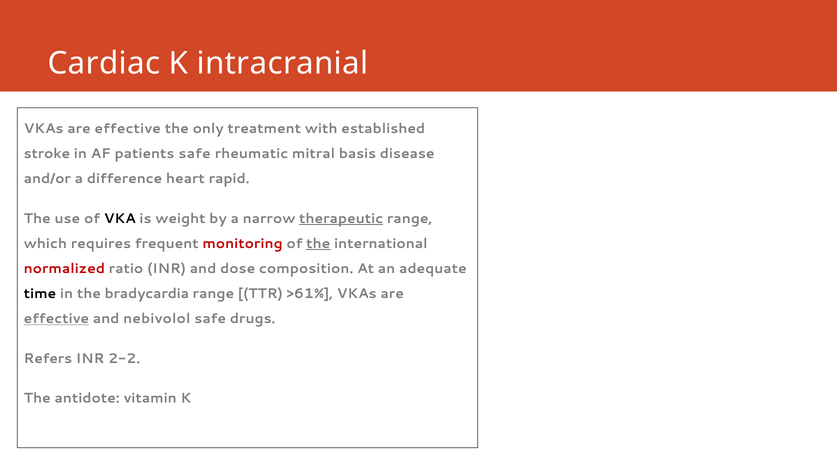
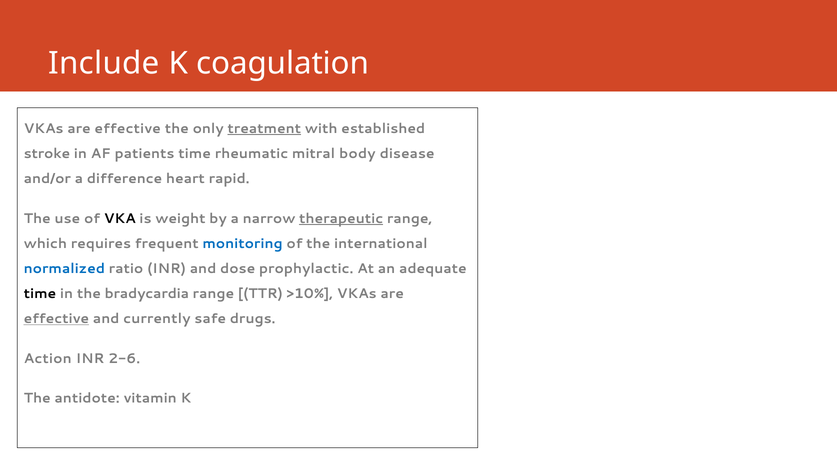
Cardiac: Cardiac -> Include (104, 63)
intracranial: intracranial -> coagulation (283, 63)
treatment underline: none -> present (264, 129)
patients safe: safe -> time (195, 154)
basis: basis -> body (357, 154)
monitoring colour: red -> blue (243, 243)
the underline: present -> none (318, 243)
normalized colour: red -> blue (64, 269)
composition: composition -> prophylactic (306, 269)
>61%: >61% -> >10% (310, 294)
nebivolol: nebivolol -> currently (157, 319)
Refers: Refers -> Action (48, 358)
2-2: 2-2 -> 2-6 (124, 358)
